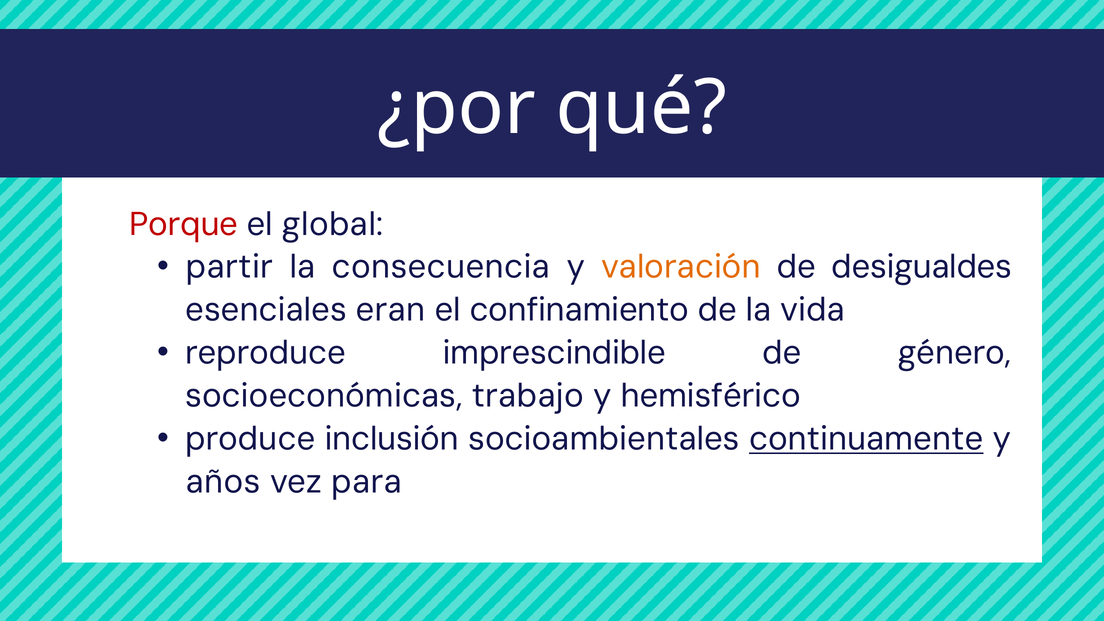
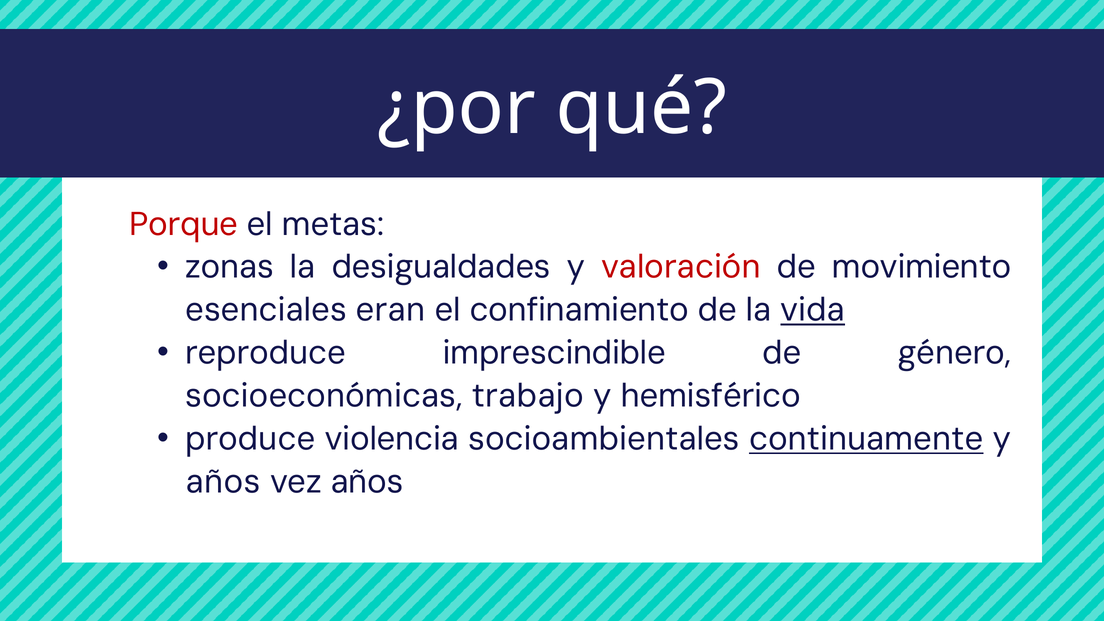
global: global -> metas (333, 224)
partir: partir -> zonas (230, 267)
consecuencia: consecuencia -> desigualdades (441, 267)
valoración colour: orange -> red (681, 267)
desigualdes: desigualdes -> movimiento (922, 267)
vida underline: none -> present (813, 310)
inclusión: inclusión -> violencia (392, 439)
vez para: para -> años (367, 482)
